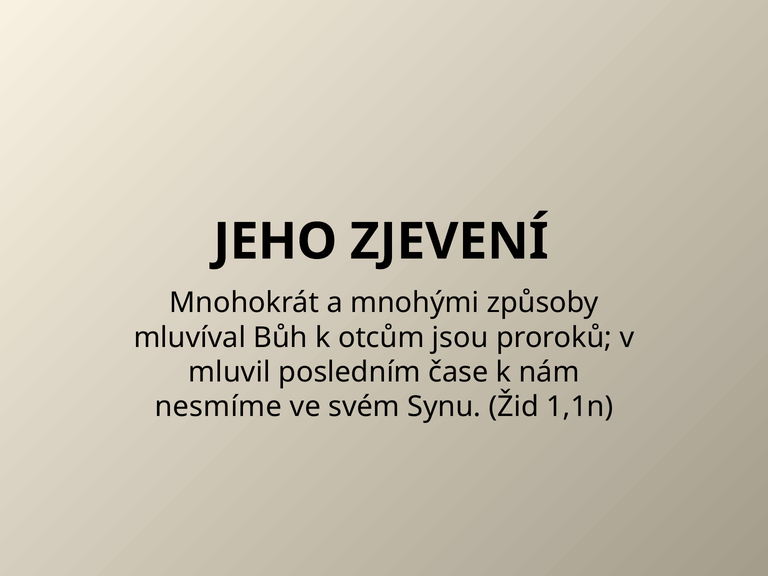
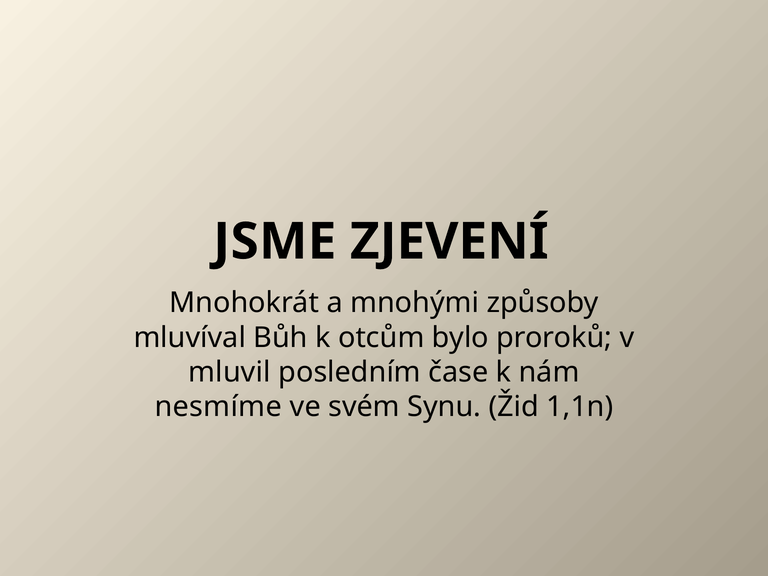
JEHO: JEHO -> JSME (275, 242)
jsou: jsou -> bylo (460, 338)
